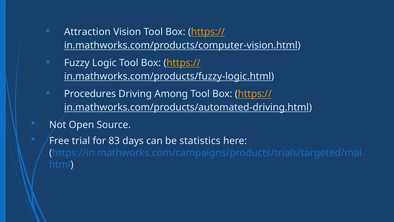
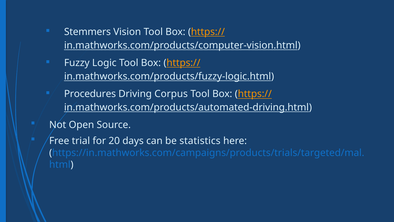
Attraction: Attraction -> Stemmers (87, 32)
Among: Among -> Corpus (171, 94)
83: 83 -> 20 (114, 141)
